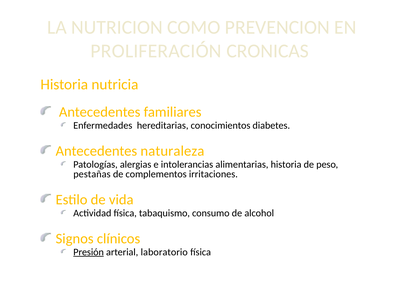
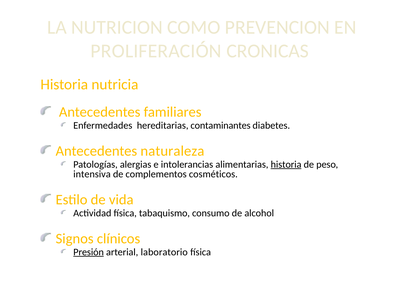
conocimientos: conocimientos -> contaminantes (221, 125)
historia underline: none -> present (286, 164)
pestañas: pestañas -> intensiva (92, 174)
irritaciones: irritaciones -> cosméticos (213, 174)
